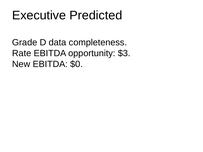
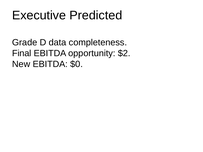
Rate: Rate -> Final (22, 53)
$3: $3 -> $2 (124, 53)
